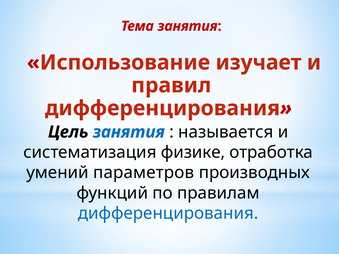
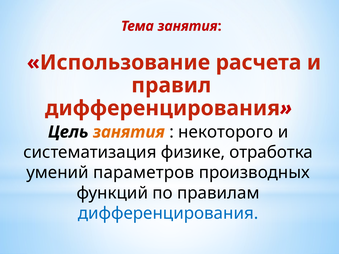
изучает: изучает -> расчета (259, 63)
занятия colour: blue -> orange (129, 132)
называется: называется -> некоторого (226, 132)
